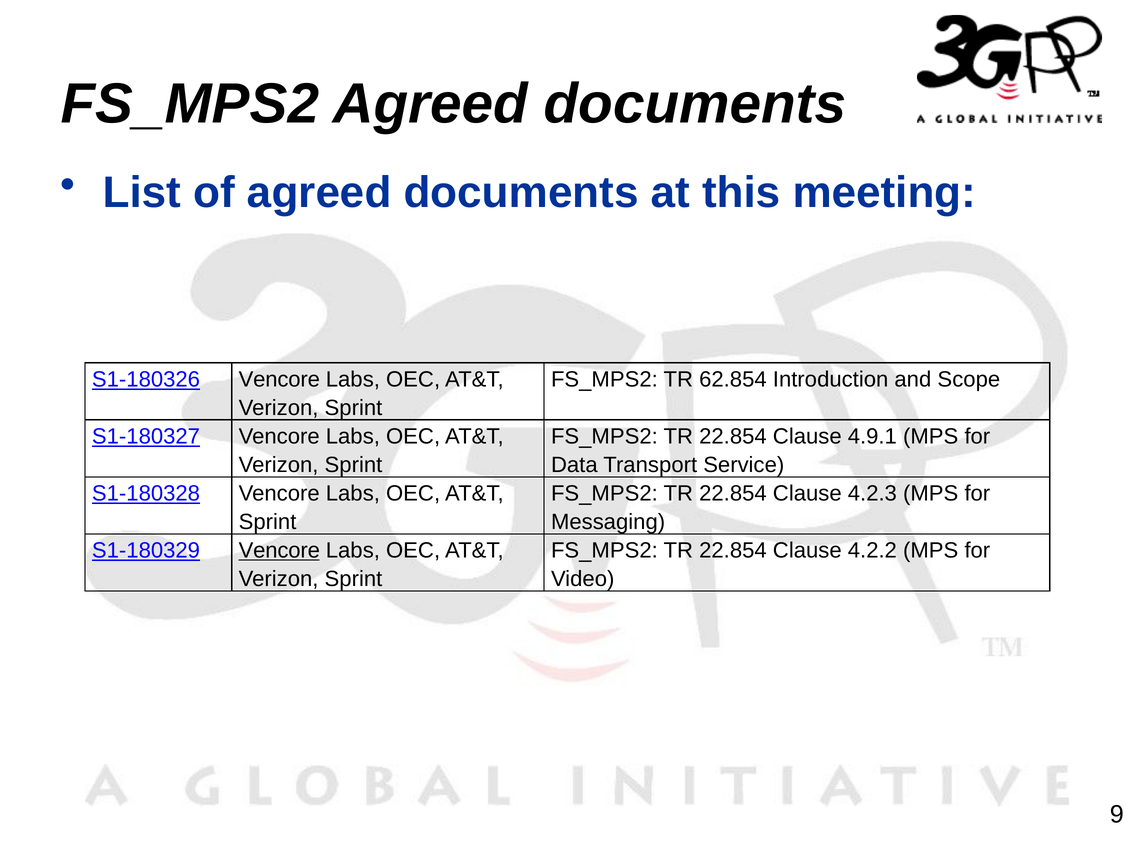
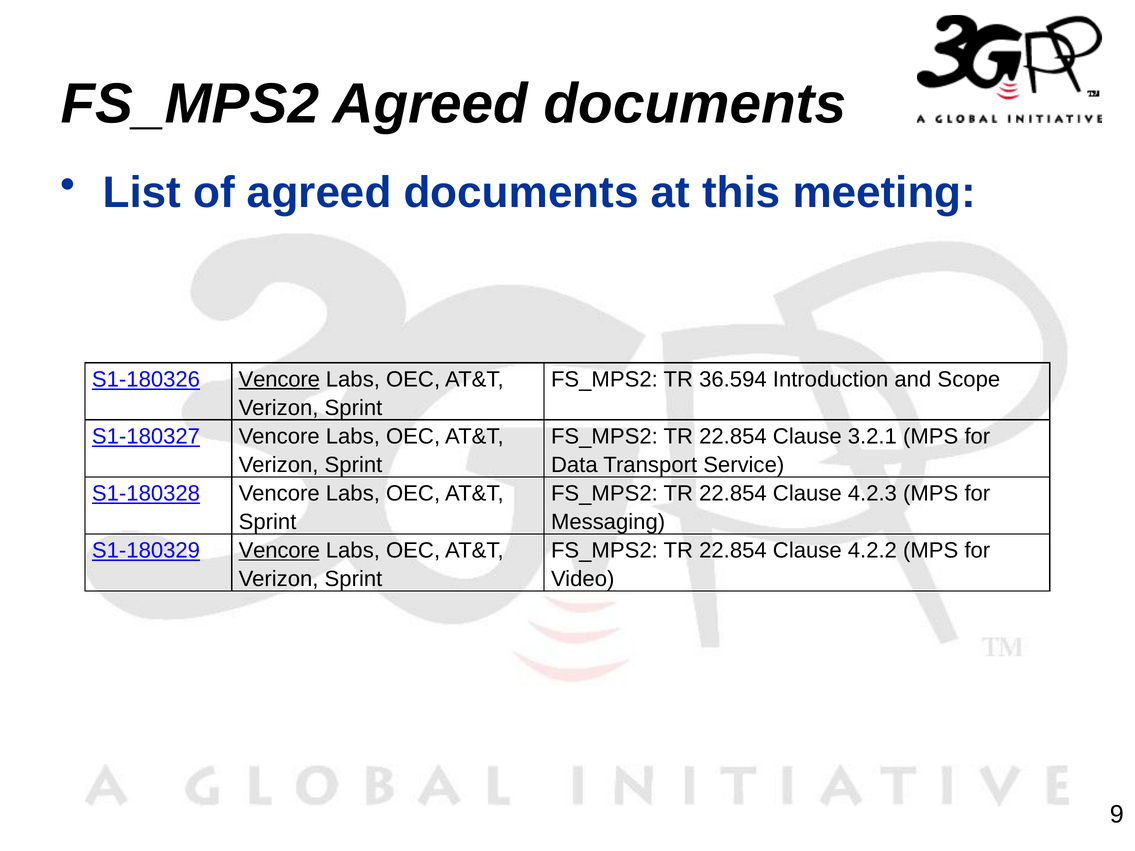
Vencore underline: none -> present (279, 379)
62.854: 62.854 -> 36.594 (733, 379)
4.9.1: 4.9.1 -> 3.2.1 (872, 437)
